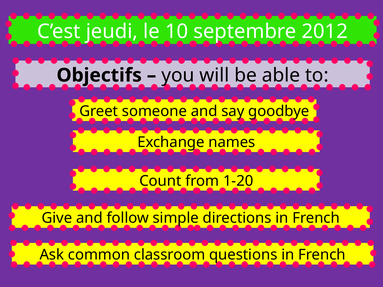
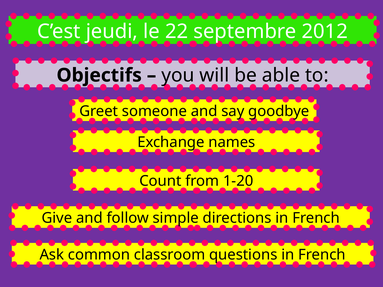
10: 10 -> 22 (177, 31)
